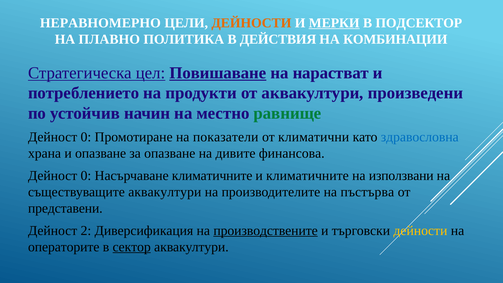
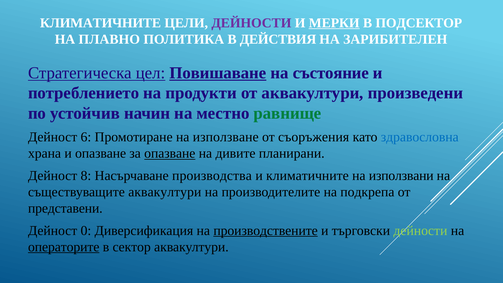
НЕРАВНОМЕРНО: НЕРАВНОМЕРНО -> КЛИМАТИЧНИТЕ (100, 23)
ДЕЙНОСТИ colour: orange -> purple (251, 23)
КОМБИНАЦИИ: КОМБИНАЦИИ -> ЗАРИБИТЕЛЕН (395, 39)
нарастват: нарастват -> състояние (331, 73)
0: 0 -> 6 (86, 137)
показатели: показатели -> използване (226, 137)
климатични: климатични -> съоръжения (314, 137)
опазване underline: none -> present (170, 153)
финансова: финансова -> планирани (292, 153)
0: 0 -> 8 (86, 176)
Насърчаване климатичните: климатичните -> производства (212, 176)
пъстърва: пъстърва -> подкрепа (367, 192)
2: 2 -> 0 (86, 230)
дейности colour: yellow -> light green (420, 230)
операторите underline: none -> present (64, 247)
сектор underline: present -> none (132, 247)
